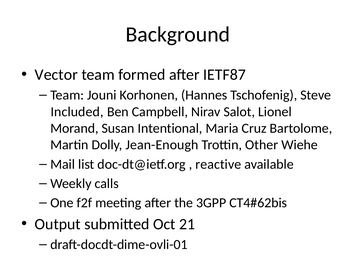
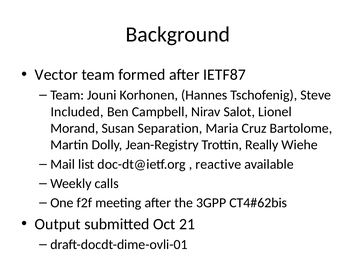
Intentional: Intentional -> Separation (170, 128)
Jean-Enough: Jean-Enough -> Jean-Registry (162, 145)
Other: Other -> Really (262, 145)
